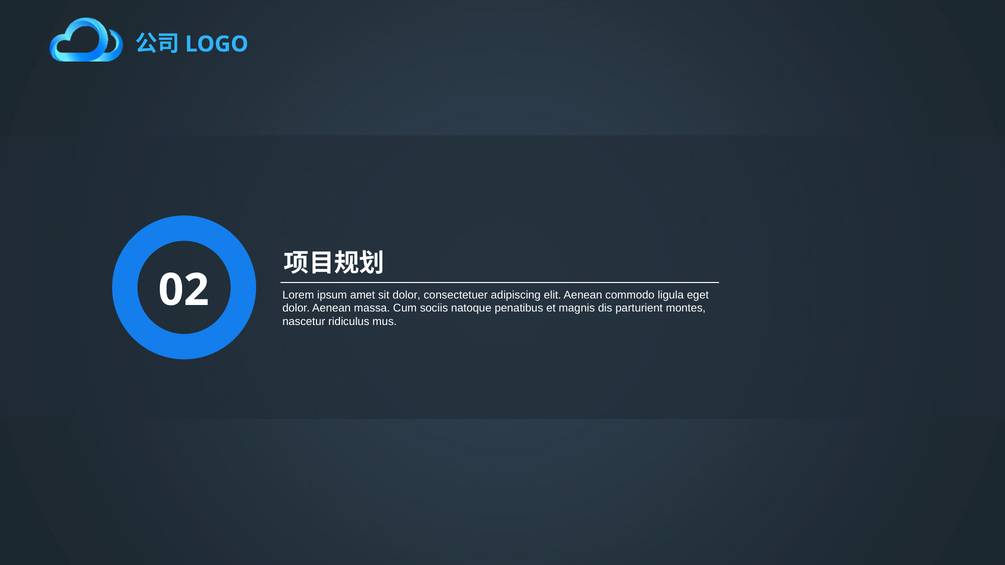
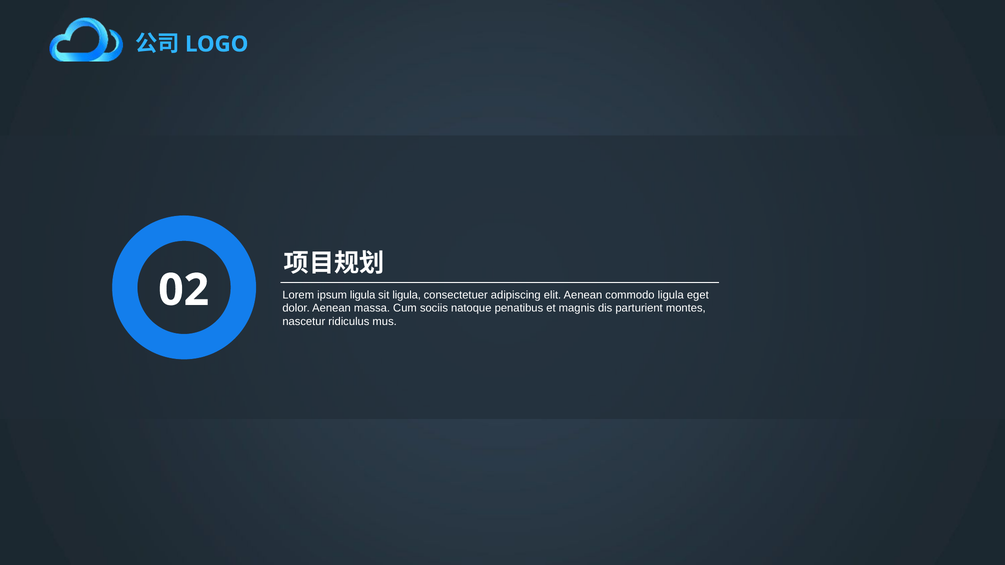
ipsum amet: amet -> ligula (363, 295)
sit dolor: dolor -> ligula (407, 295)
